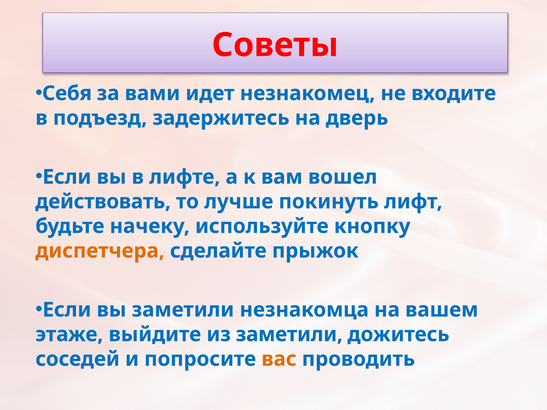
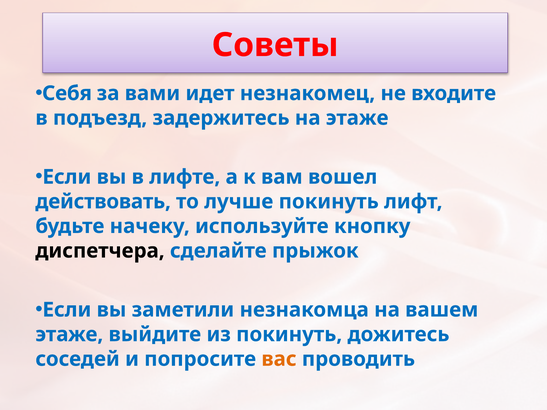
на дверь: дверь -> этаже (357, 118)
диспетчера colour: orange -> black (100, 251)
из заметили: заметили -> покинуть (289, 335)
